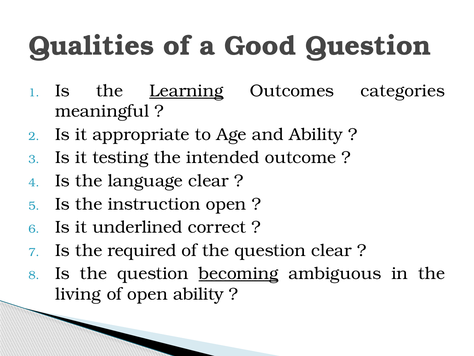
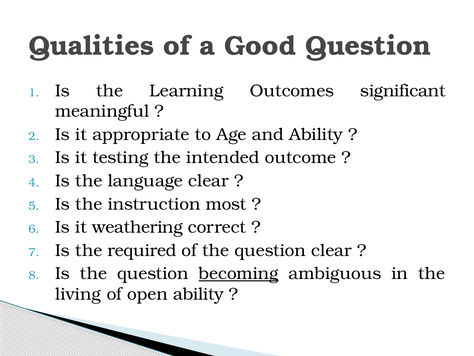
Learning underline: present -> none (186, 91)
categories: categories -> significant (403, 91)
instruction open: open -> most (226, 204)
underlined: underlined -> weathering (137, 227)
